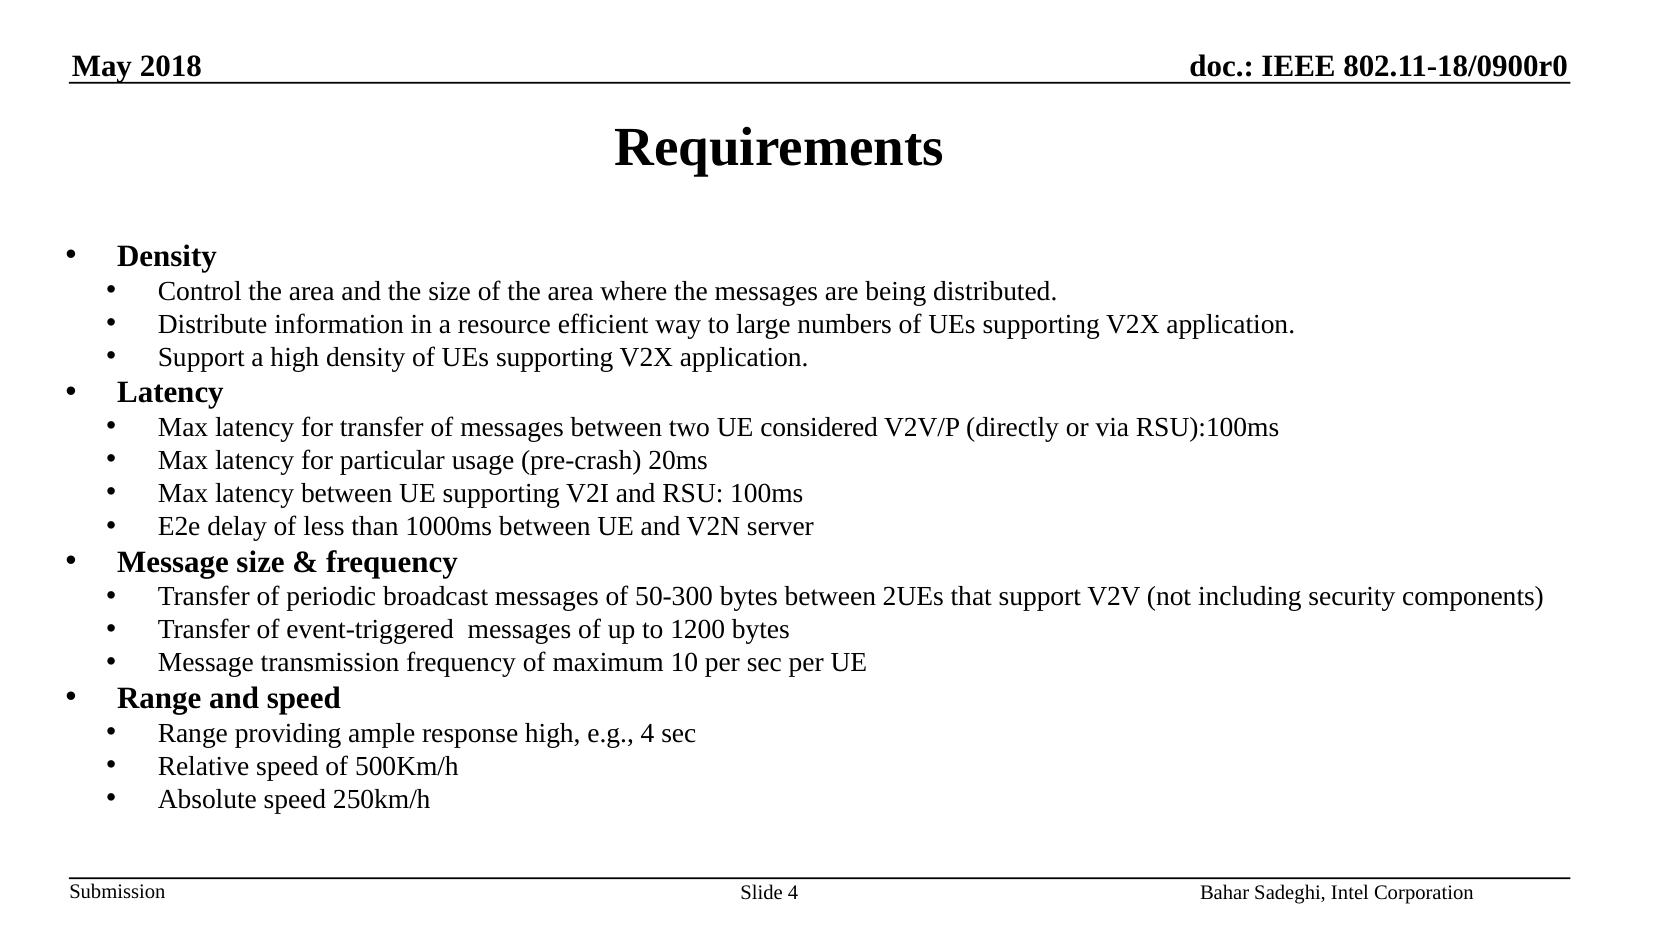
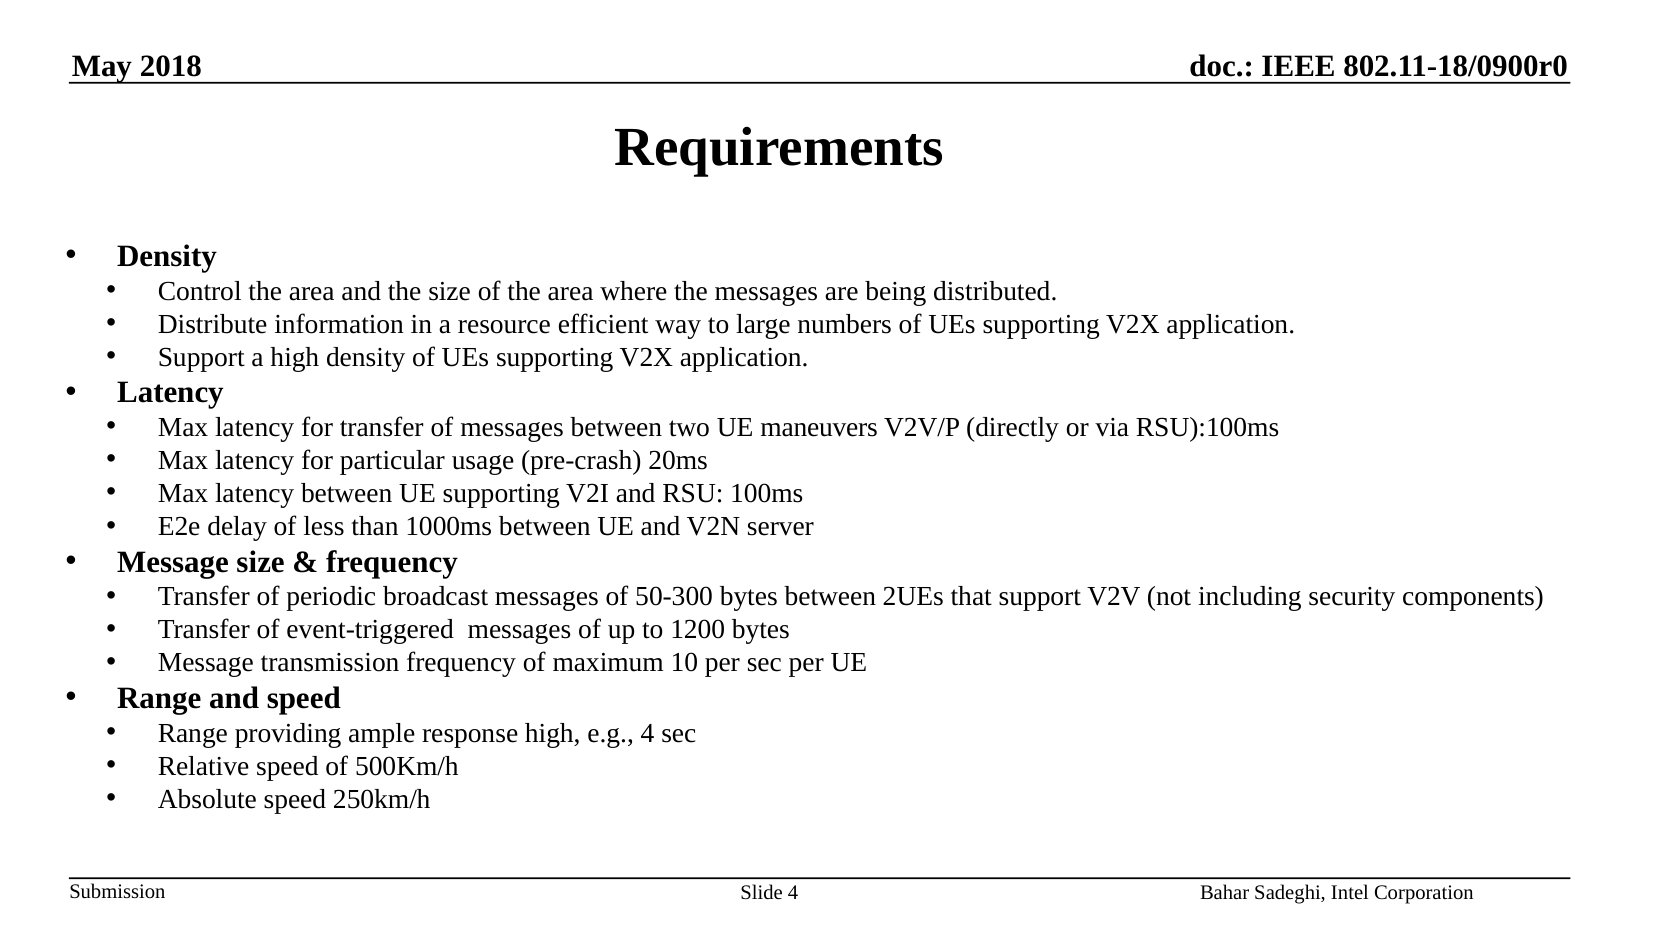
considered: considered -> maneuvers (819, 427)
